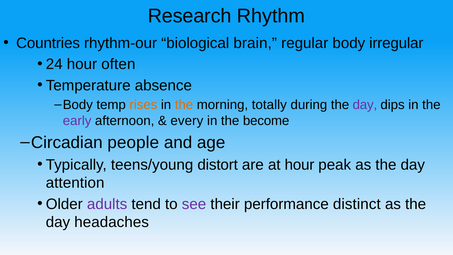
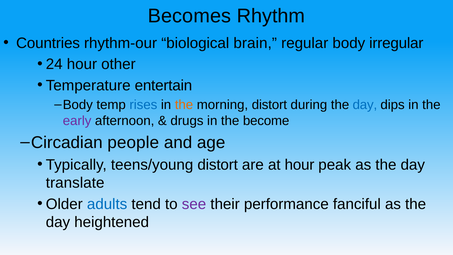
Research: Research -> Becomes (189, 16)
often: often -> other (118, 64)
absence: absence -> entertain (163, 85)
rises colour: orange -> blue (143, 105)
morning totally: totally -> distort (269, 105)
day colour: purple -> blue (365, 105)
every: every -> drugs (187, 121)
attention: attention -> translate (75, 183)
adults colour: purple -> blue (107, 204)
distinct: distinct -> fanciful (357, 204)
headaches: headaches -> heightened (112, 222)
